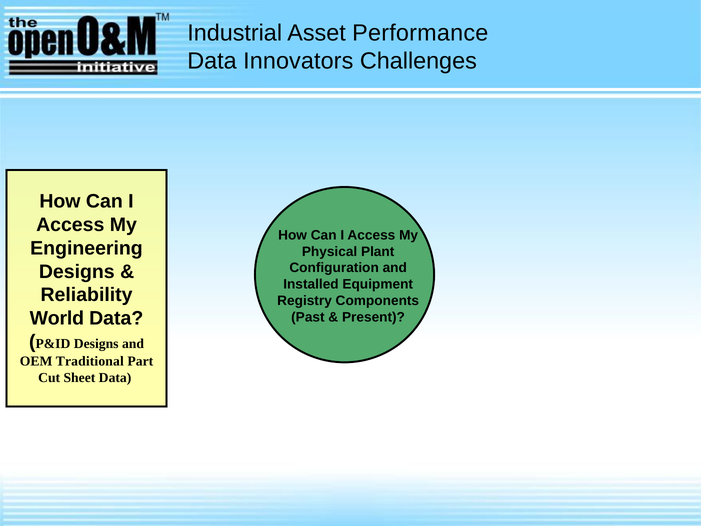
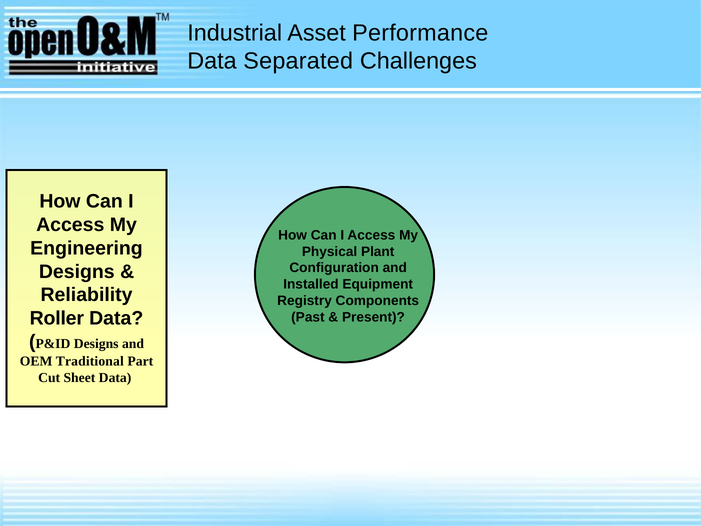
Innovators: Innovators -> Separated (298, 61)
World: World -> Roller (57, 318)
